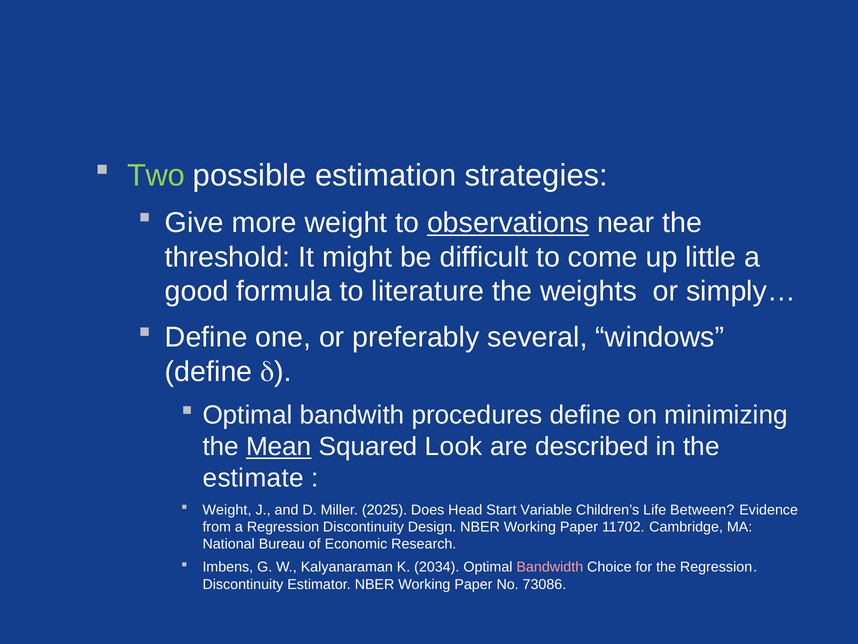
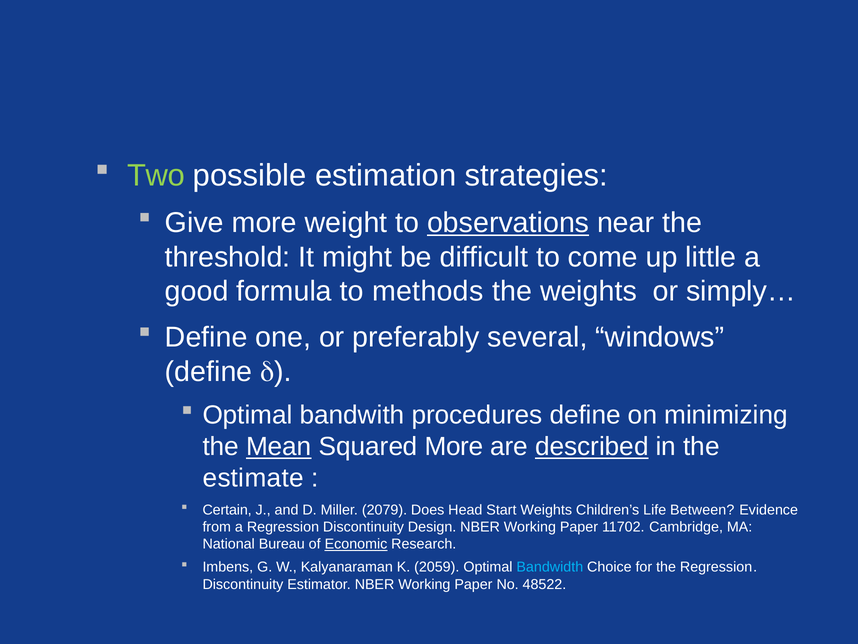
literature: literature -> methods (428, 291)
Squared Look: Look -> More (454, 446)
described underline: none -> present (592, 446)
Weight: Weight -> Certain (227, 509)
2025: 2025 -> 2079 (385, 509)
Start Variable: Variable -> Weights (546, 509)
Economic underline: none -> present (356, 544)
2034: 2034 -> 2059 (437, 567)
Bandwidth colour: pink -> light blue (550, 567)
73086: 73086 -> 48522 (544, 584)
